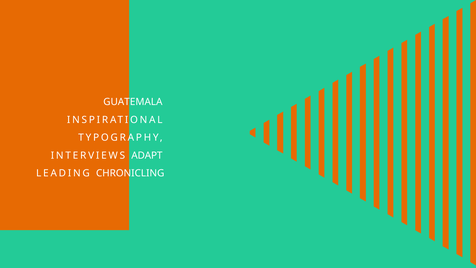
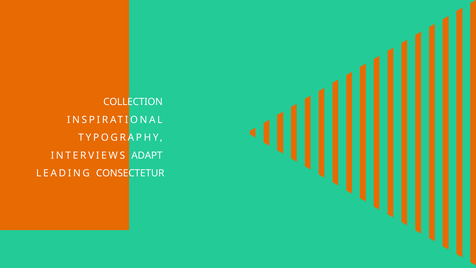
GUATEMALA: GUATEMALA -> COLLECTION (133, 102)
CHRONICLING: CHRONICLING -> CONSECTETUR (130, 173)
